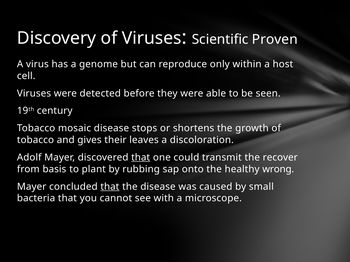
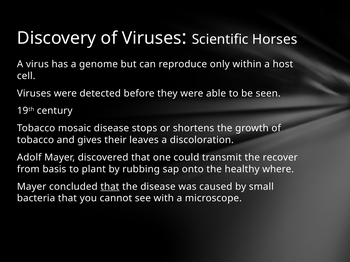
Proven: Proven -> Horses (275, 39)
that underline: present -> none (141, 158)
wrong: wrong -> where (278, 169)
